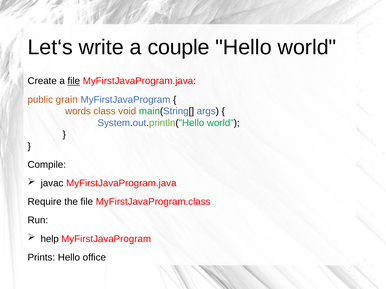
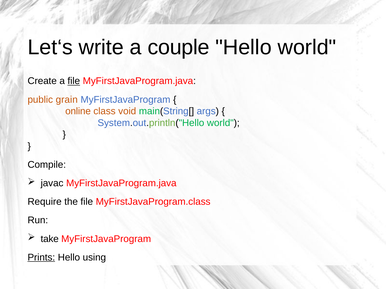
words: words -> online (78, 111)
help: help -> take (50, 239)
Prints underline: none -> present (41, 258)
office: office -> using (94, 258)
